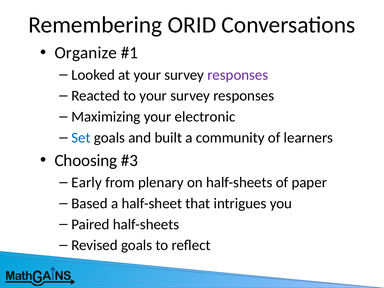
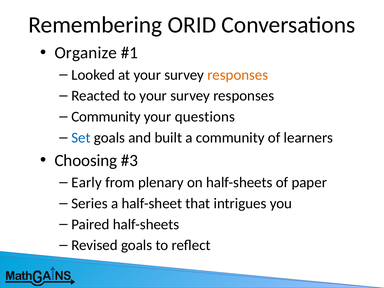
responses colour: purple -> orange (238, 75)
Maximizing: Maximizing -> Community (106, 117)
electronic: electronic -> questions (205, 117)
Based: Based -> Series (89, 203)
